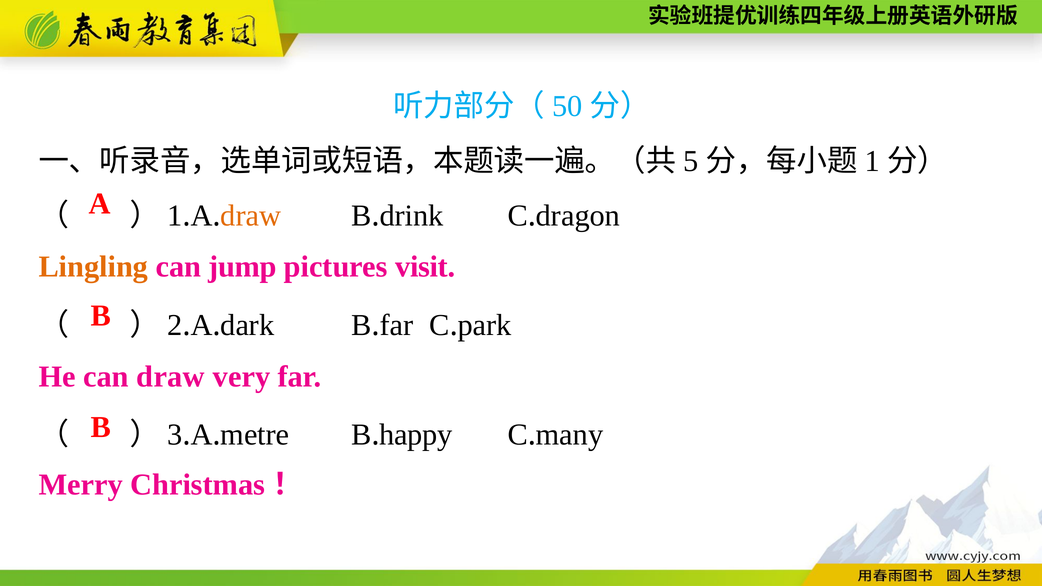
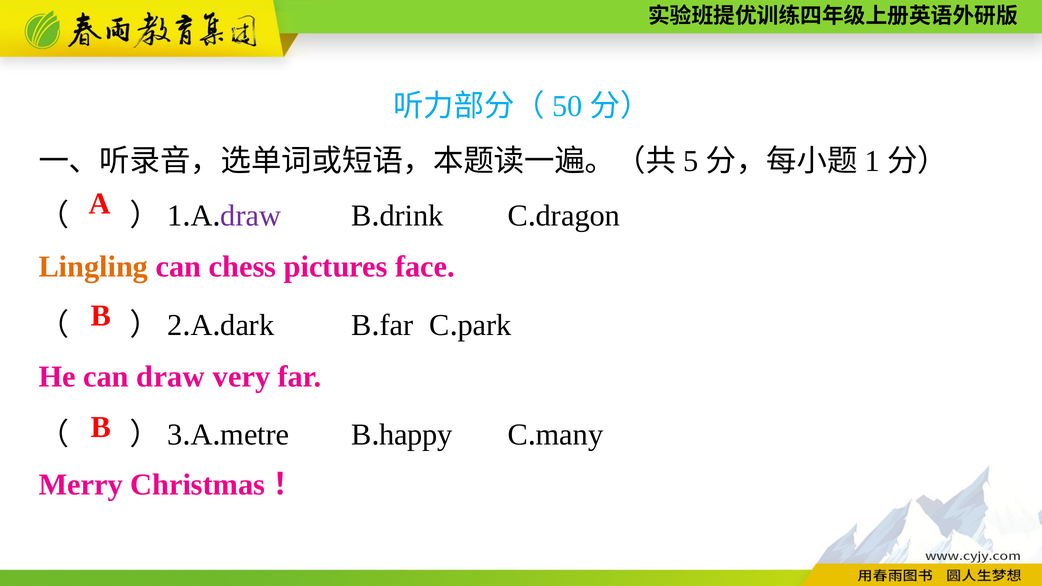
draw colour: orange -> purple (251, 216)
jump: jump -> chess (242, 267)
visit: visit -> face (425, 267)
